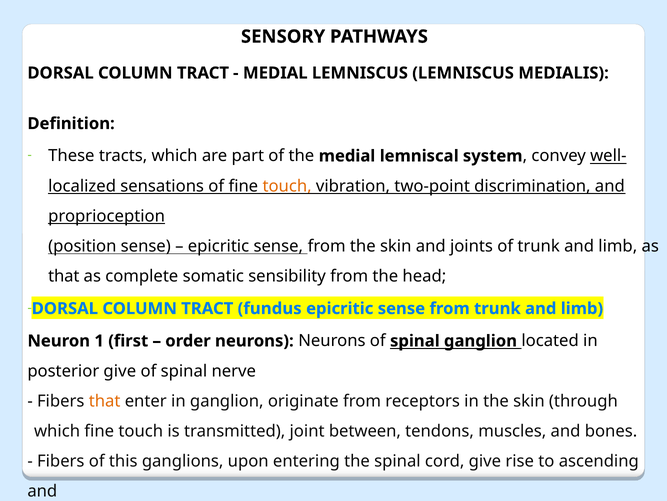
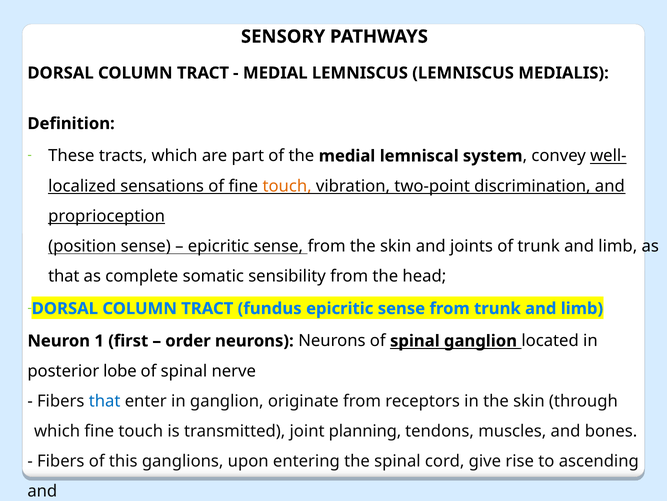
posterior give: give -> lobe (120, 370)
that colour: orange -> blue (105, 400)
between: between -> planning (365, 430)
